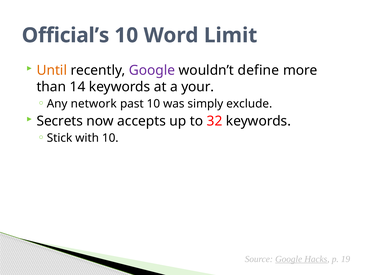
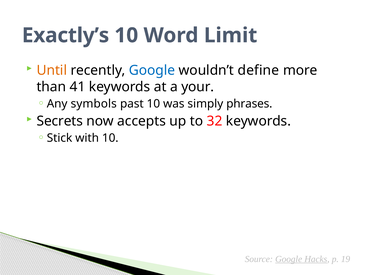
Official’s: Official’s -> Exactly’s (66, 35)
Google colour: purple -> blue (152, 70)
14: 14 -> 41 (78, 87)
network: network -> symbols (94, 104)
exclude: exclude -> phrases (249, 104)
